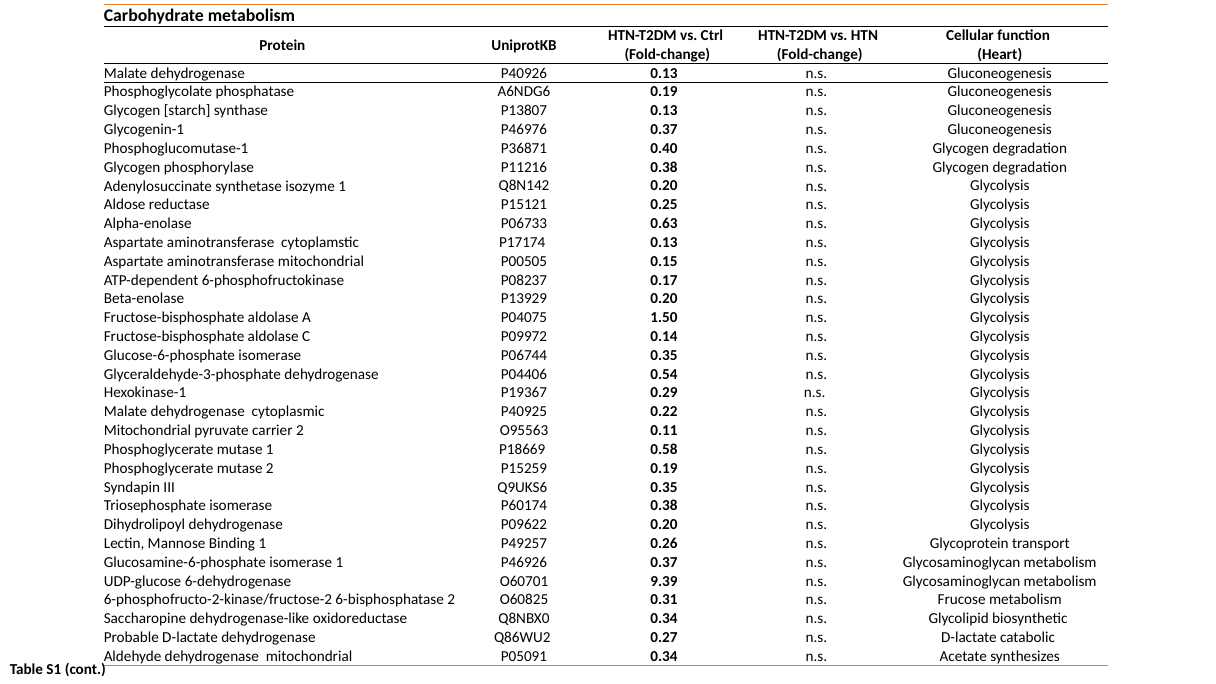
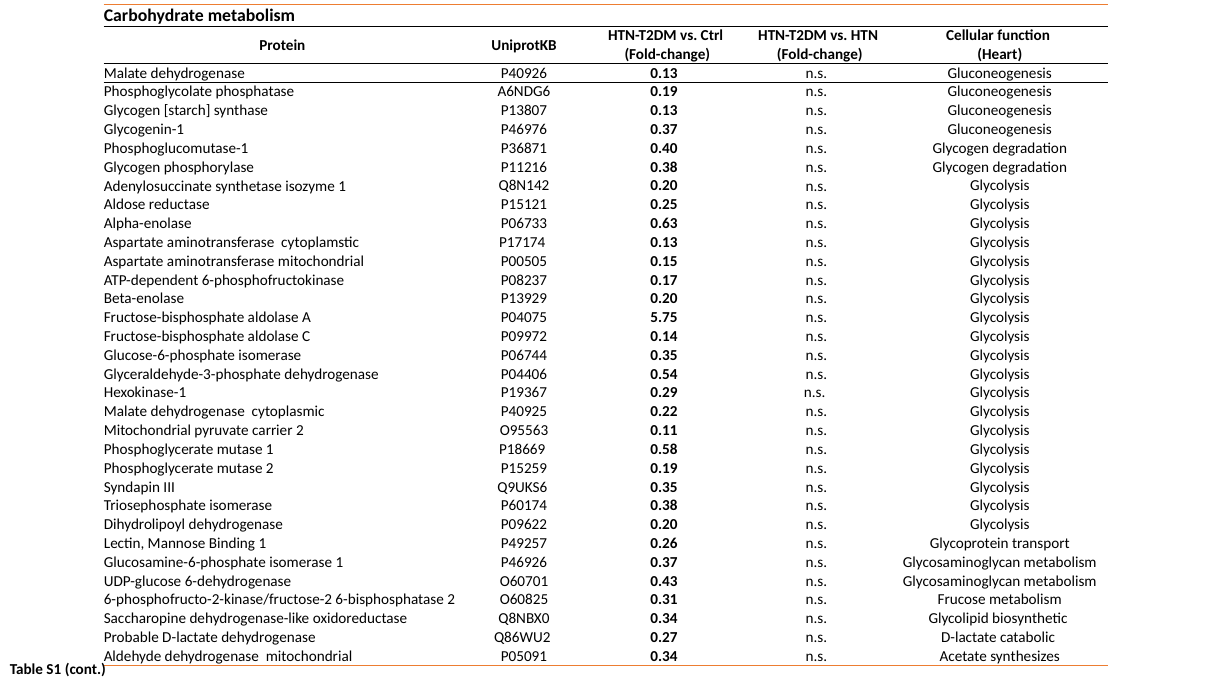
1.50: 1.50 -> 5.75 (664, 318)
9.39: 9.39 -> 0.43 (664, 581)
